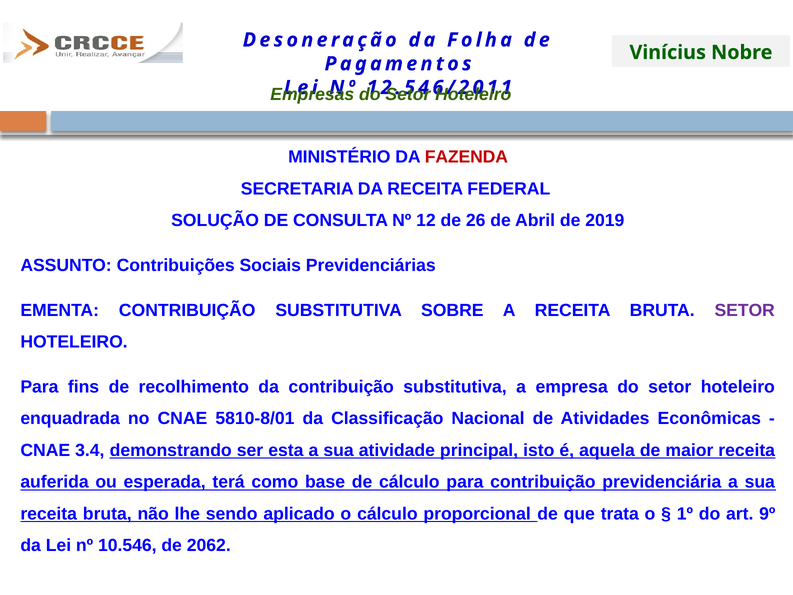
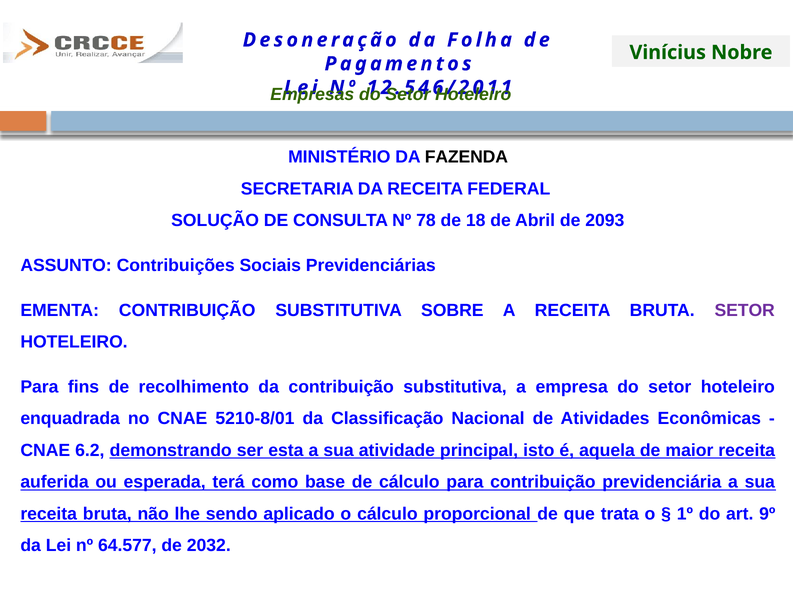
FAZENDA colour: red -> black (466, 157)
12: 12 -> 78 (426, 220)
26: 26 -> 18 (476, 220)
2019: 2019 -> 2093 (605, 220)
5810-8/01: 5810-8/01 -> 5210-8/01 (255, 418)
3.4: 3.4 -> 6.2 (90, 450)
10.546: 10.546 -> 64.577 (127, 545)
2062: 2062 -> 2032 (209, 545)
